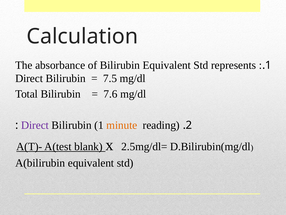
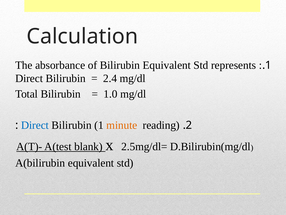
7.5: 7.5 -> 2.4 (110, 78)
7.6: 7.6 -> 1.0 (111, 94)
Direct colour: purple -> blue (35, 125)
